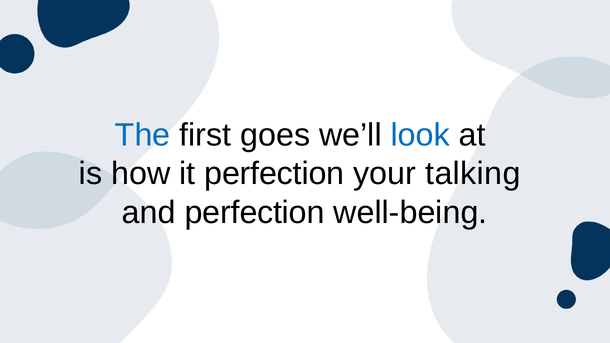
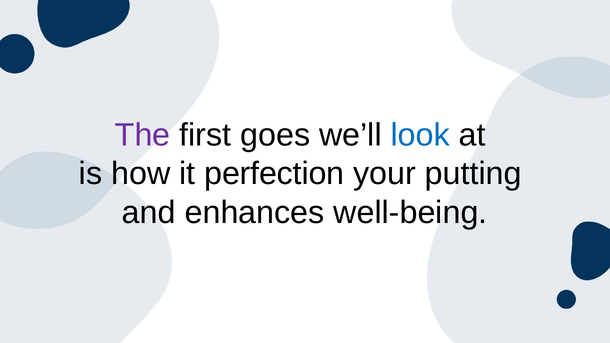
The colour: blue -> purple (143, 135)
talking: talking -> putting (473, 174)
and perfection: perfection -> enhances (255, 213)
